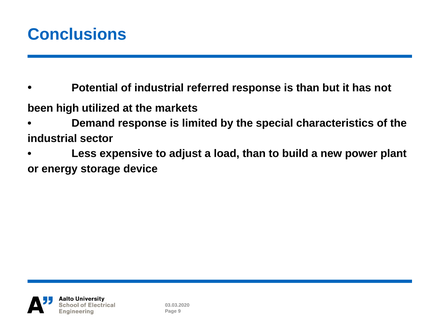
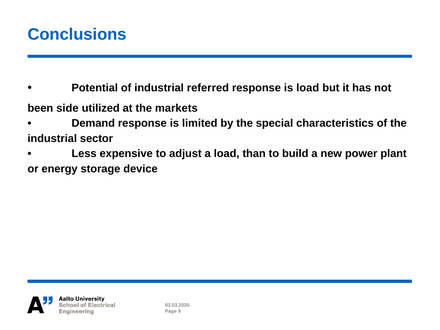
is than: than -> load (308, 88)
high: high -> side (67, 108)
